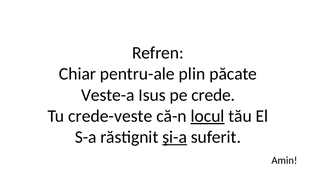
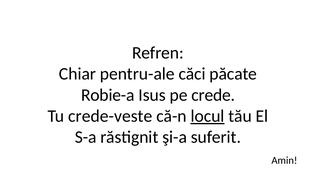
plin: plin -> căci (192, 74)
Veste-a: Veste-a -> Robie-a (108, 95)
şi-a underline: present -> none (175, 137)
